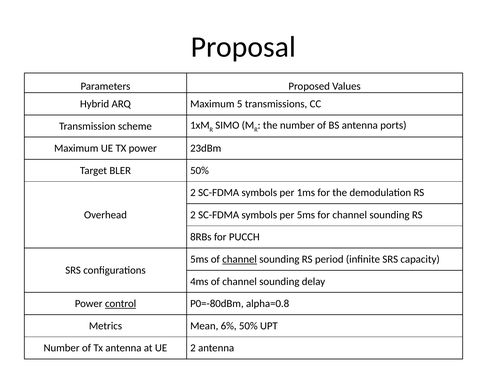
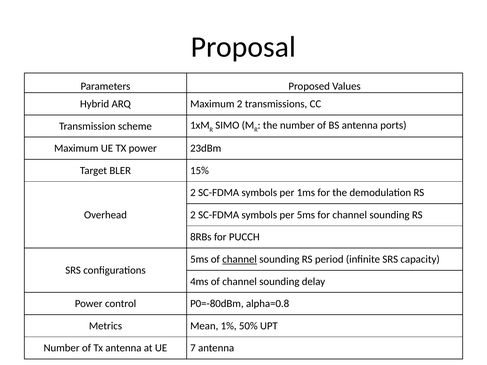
Maximum 5: 5 -> 2 (240, 104)
BLER 50%: 50% -> 15% (200, 171)
control underline: present -> none (121, 304)
6%: 6% -> 1% (229, 326)
UE 2: 2 -> 7 (193, 348)
